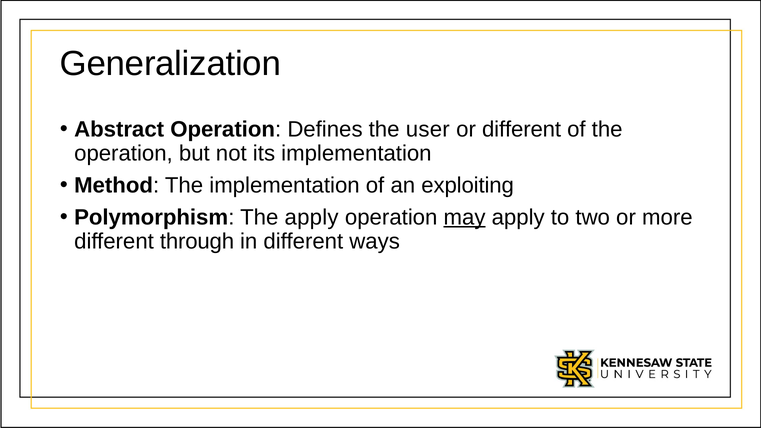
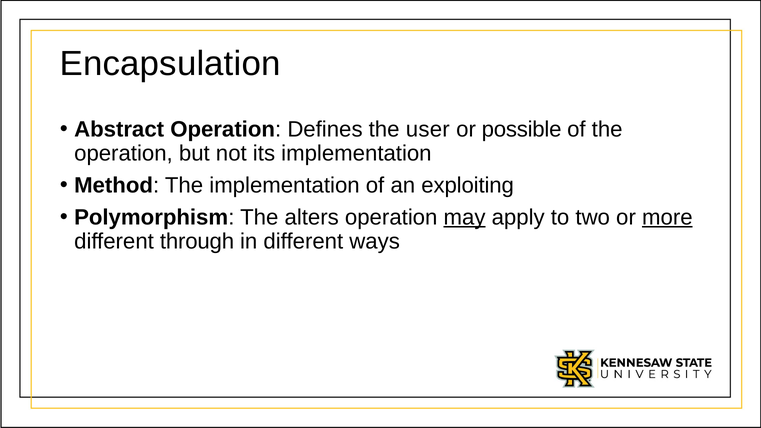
Generalization: Generalization -> Encapsulation (170, 64)
or different: different -> possible (522, 130)
The apply: apply -> alters (312, 217)
more underline: none -> present (667, 217)
